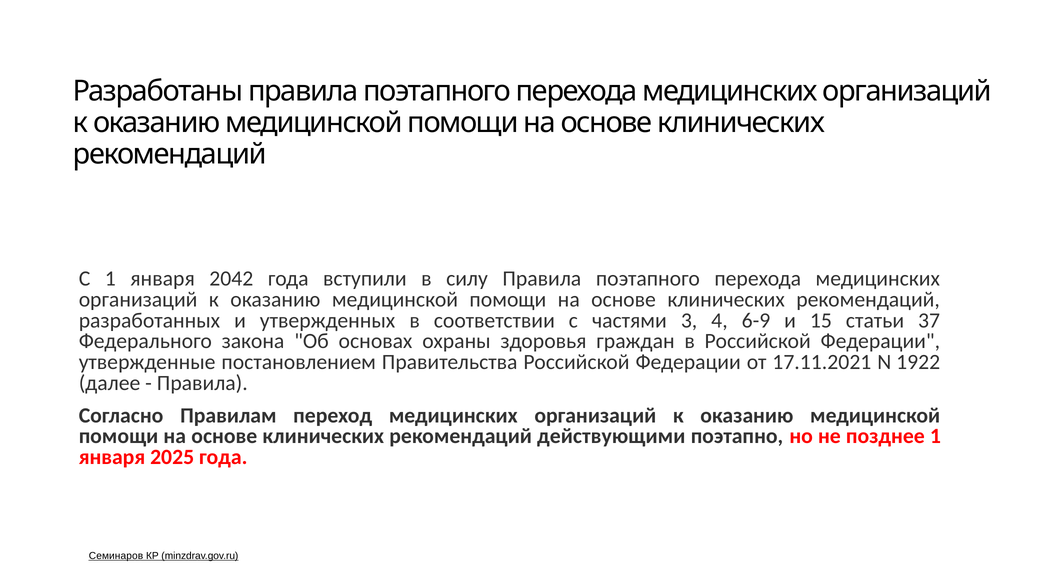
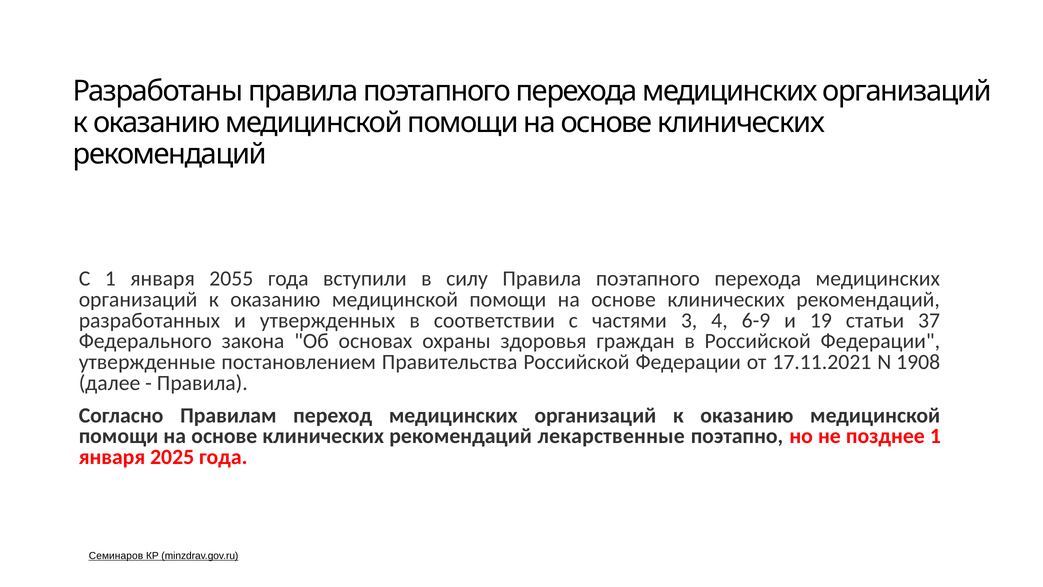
2042: 2042 -> 2055 (231, 278)
15: 15 -> 19 (821, 320)
1922: 1922 -> 1908 (918, 362)
действующими: действующими -> лекарственные (611, 436)
